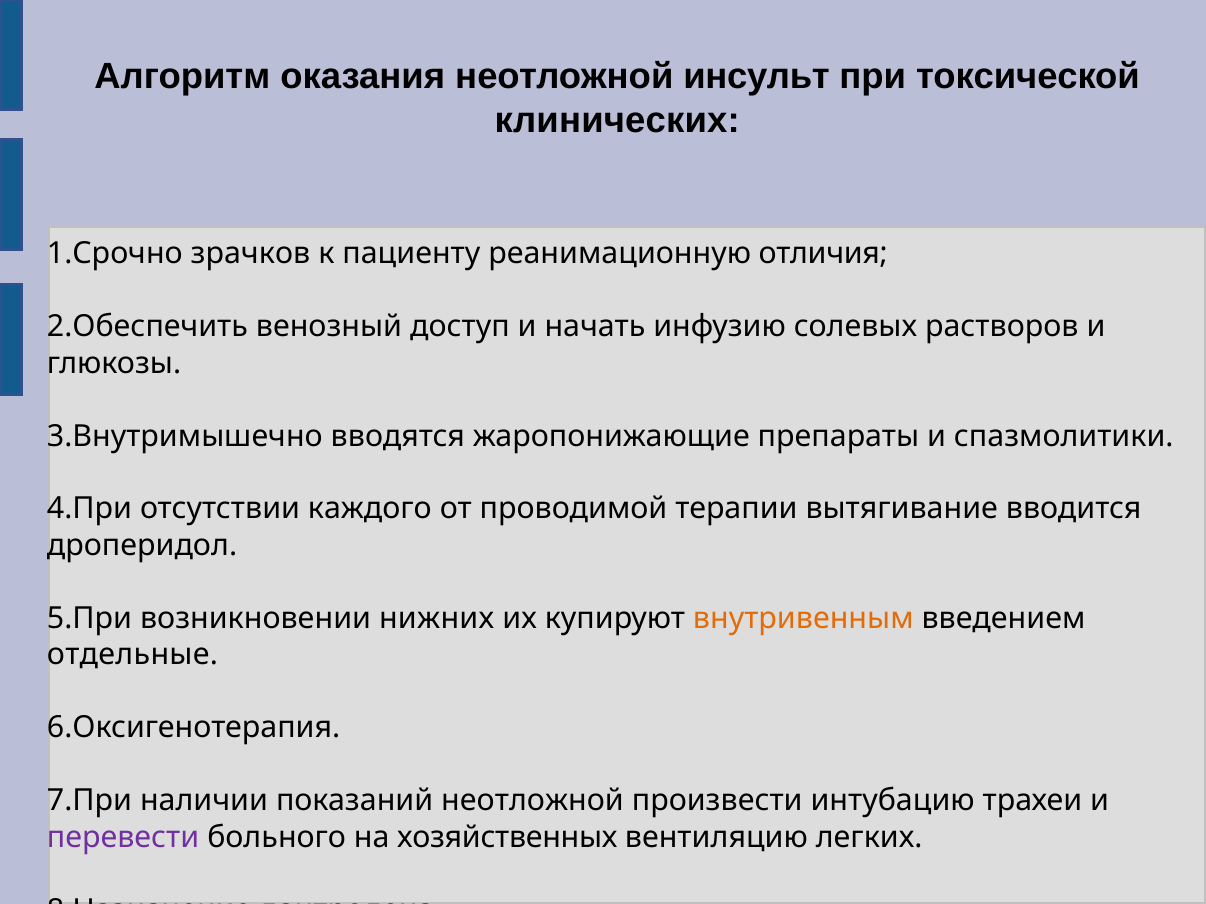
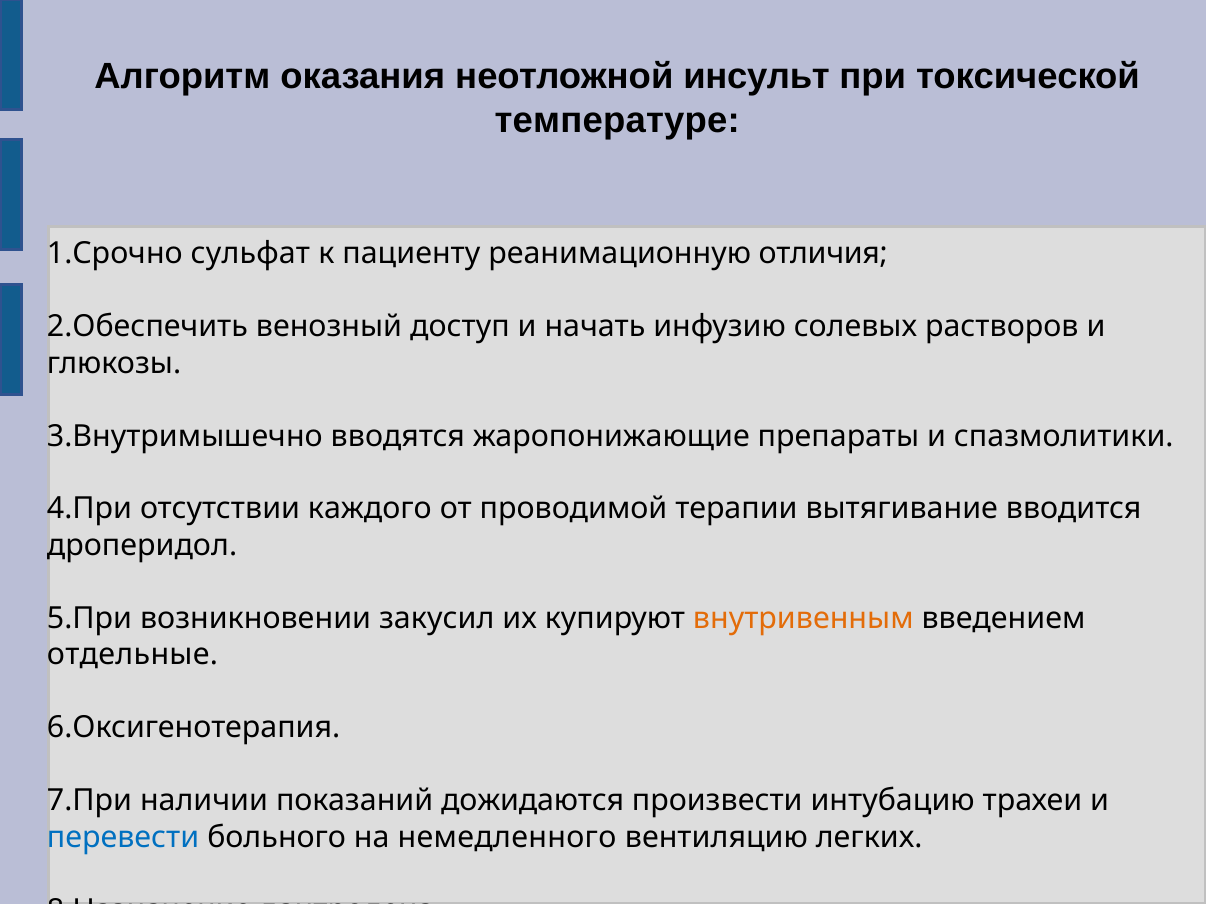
клинических: клинических -> температуре (617, 120)
зрачков: зрачков -> сульфат (250, 254)
нижних: нижних -> закусил (437, 619)
показаний неотложной: неотложной -> дожидаются (533, 801)
перевести colour: purple -> blue (123, 837)
хозяйственных: хозяйственных -> немедленного (507, 837)
